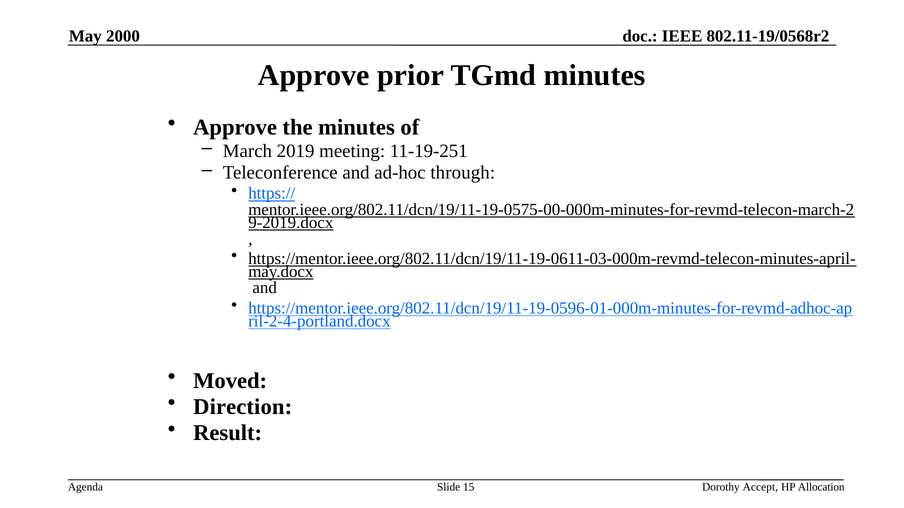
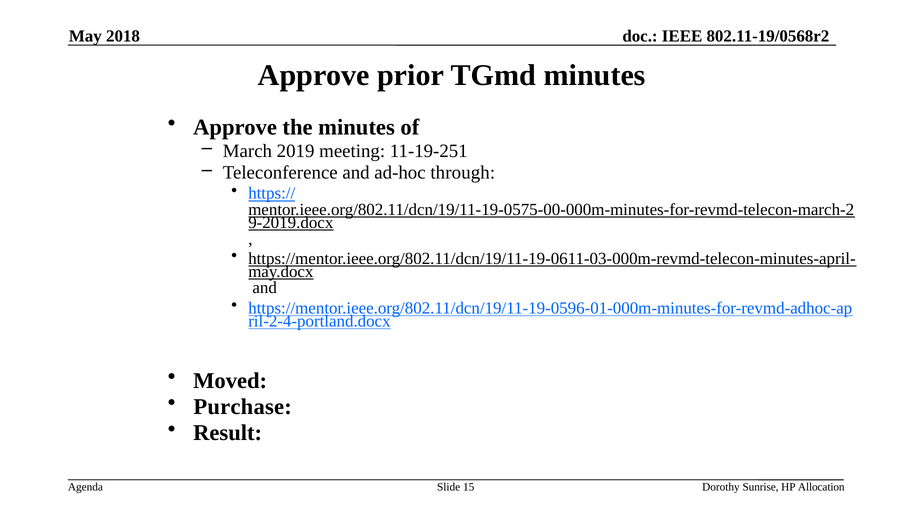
2000: 2000 -> 2018 (123, 36)
Direction: Direction -> Purchase (243, 407)
Accept: Accept -> Sunrise (761, 488)
